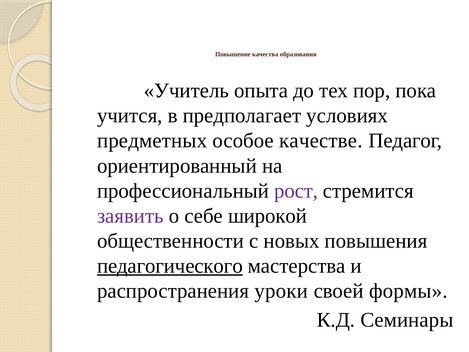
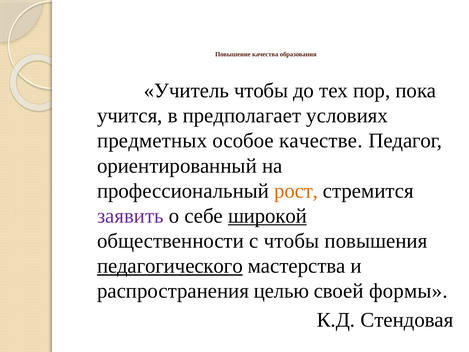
Учитель опыта: опыта -> чтобы (261, 91)
рост colour: purple -> orange (296, 191)
широкой underline: none -> present (267, 216)
с новых: новых -> чтобы (291, 241)
уроки: уроки -> целью (281, 291)
Семинары: Семинары -> Стендовая (407, 320)
